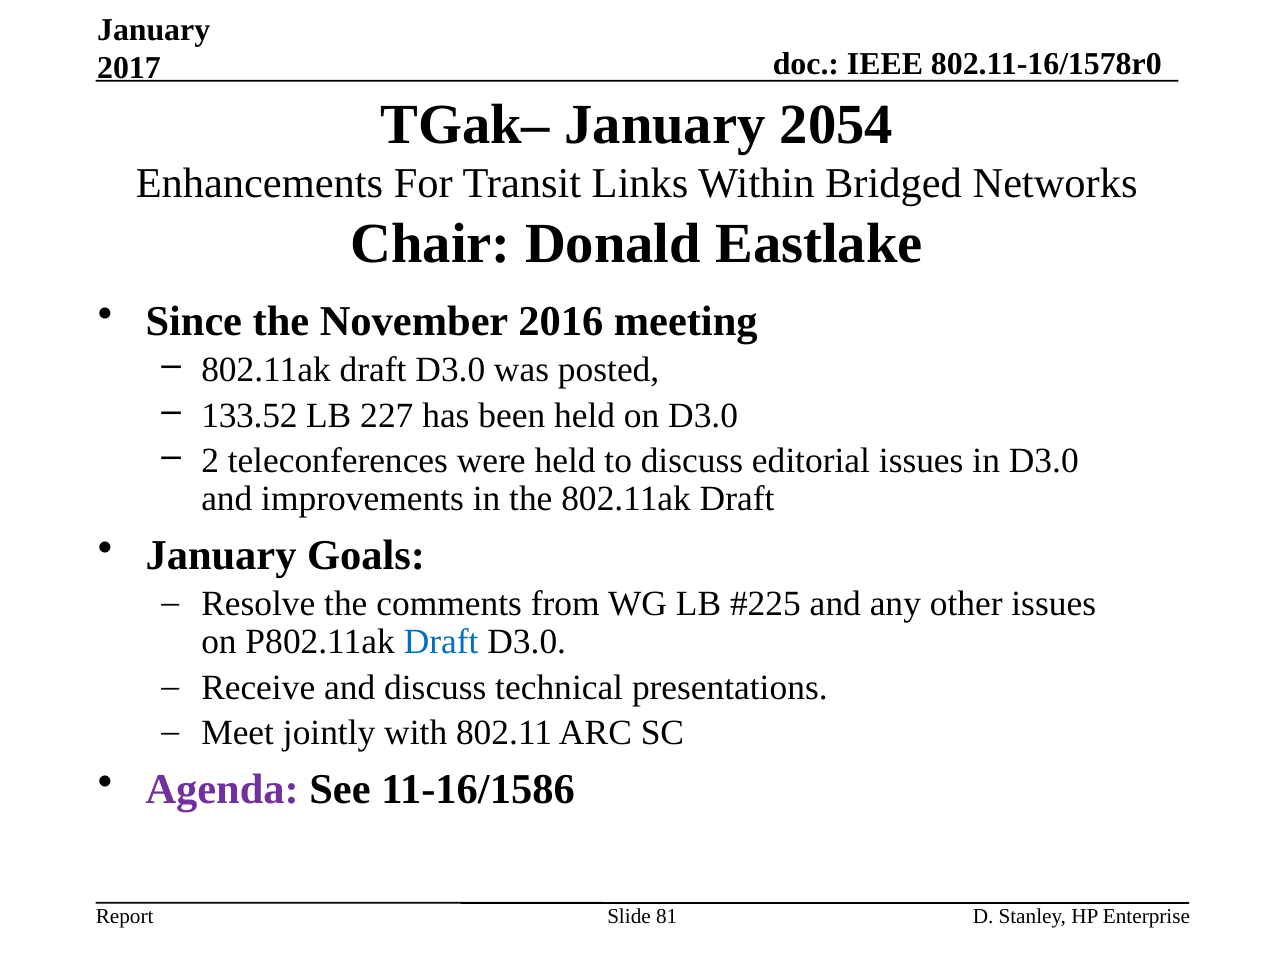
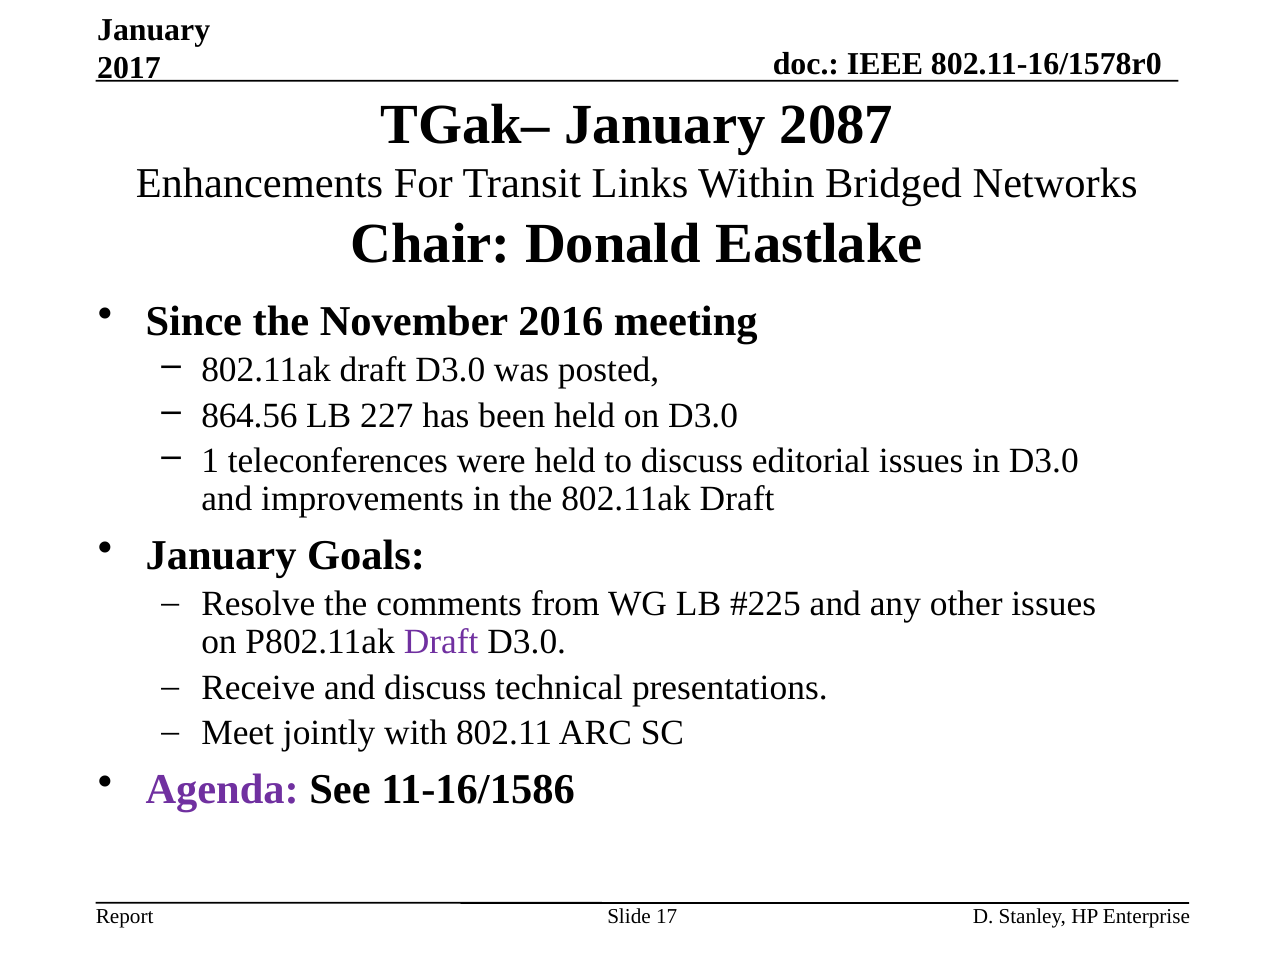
2054: 2054 -> 2087 (837, 125)
133.52: 133.52 -> 864.56 (249, 415)
2: 2 -> 1 (210, 461)
Draft colour: blue -> purple (441, 642)
81: 81 -> 17 (667, 916)
